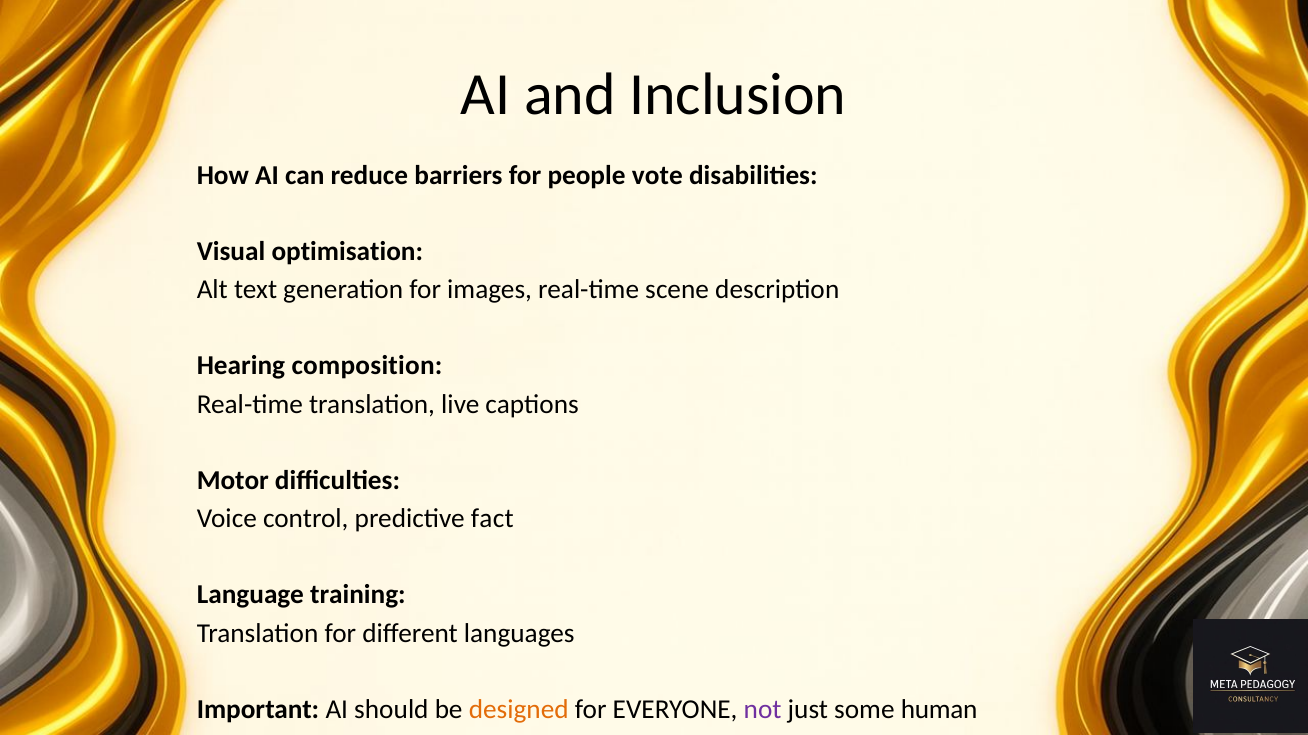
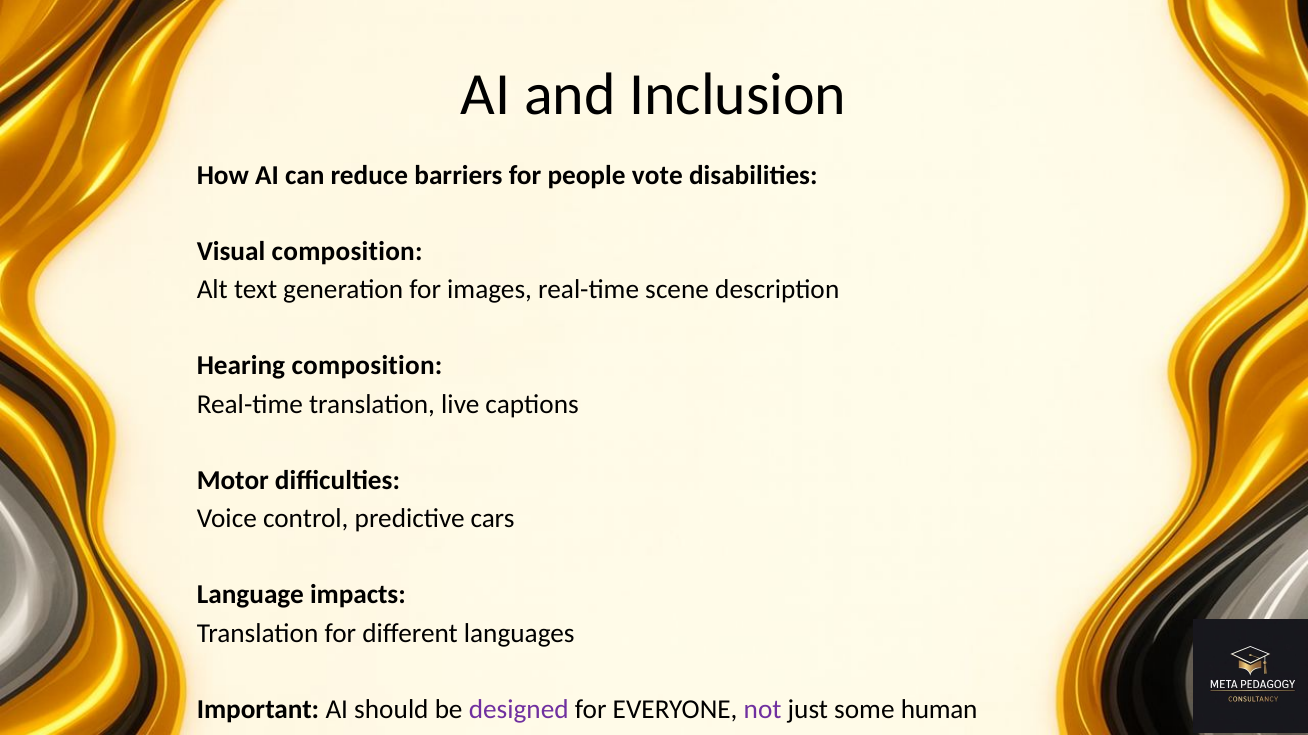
Visual optimisation: optimisation -> composition (347, 252)
fact: fact -> cars (493, 519)
training: training -> impacts (358, 595)
designed colour: orange -> purple (519, 710)
